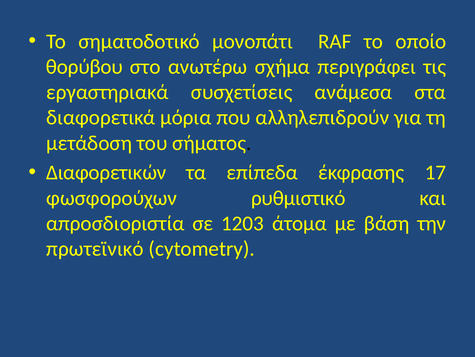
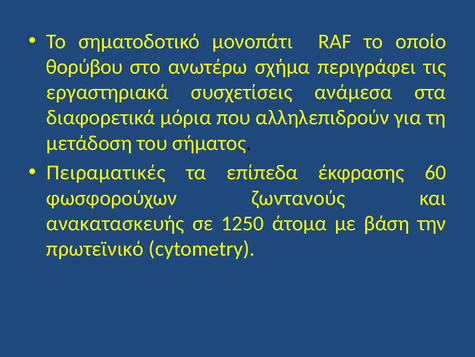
Διαφορετικών: Διαφορετικών -> Πειραματικές (106, 172)
17: 17 -> 60 (435, 172)
ρυθμιστικό: ρυθμιστικό -> ζωντανούς (298, 198)
απροσδιοριστία: απροσδιοριστία -> ανακατασκευής (115, 223)
1203: 1203 -> 1250 (243, 223)
